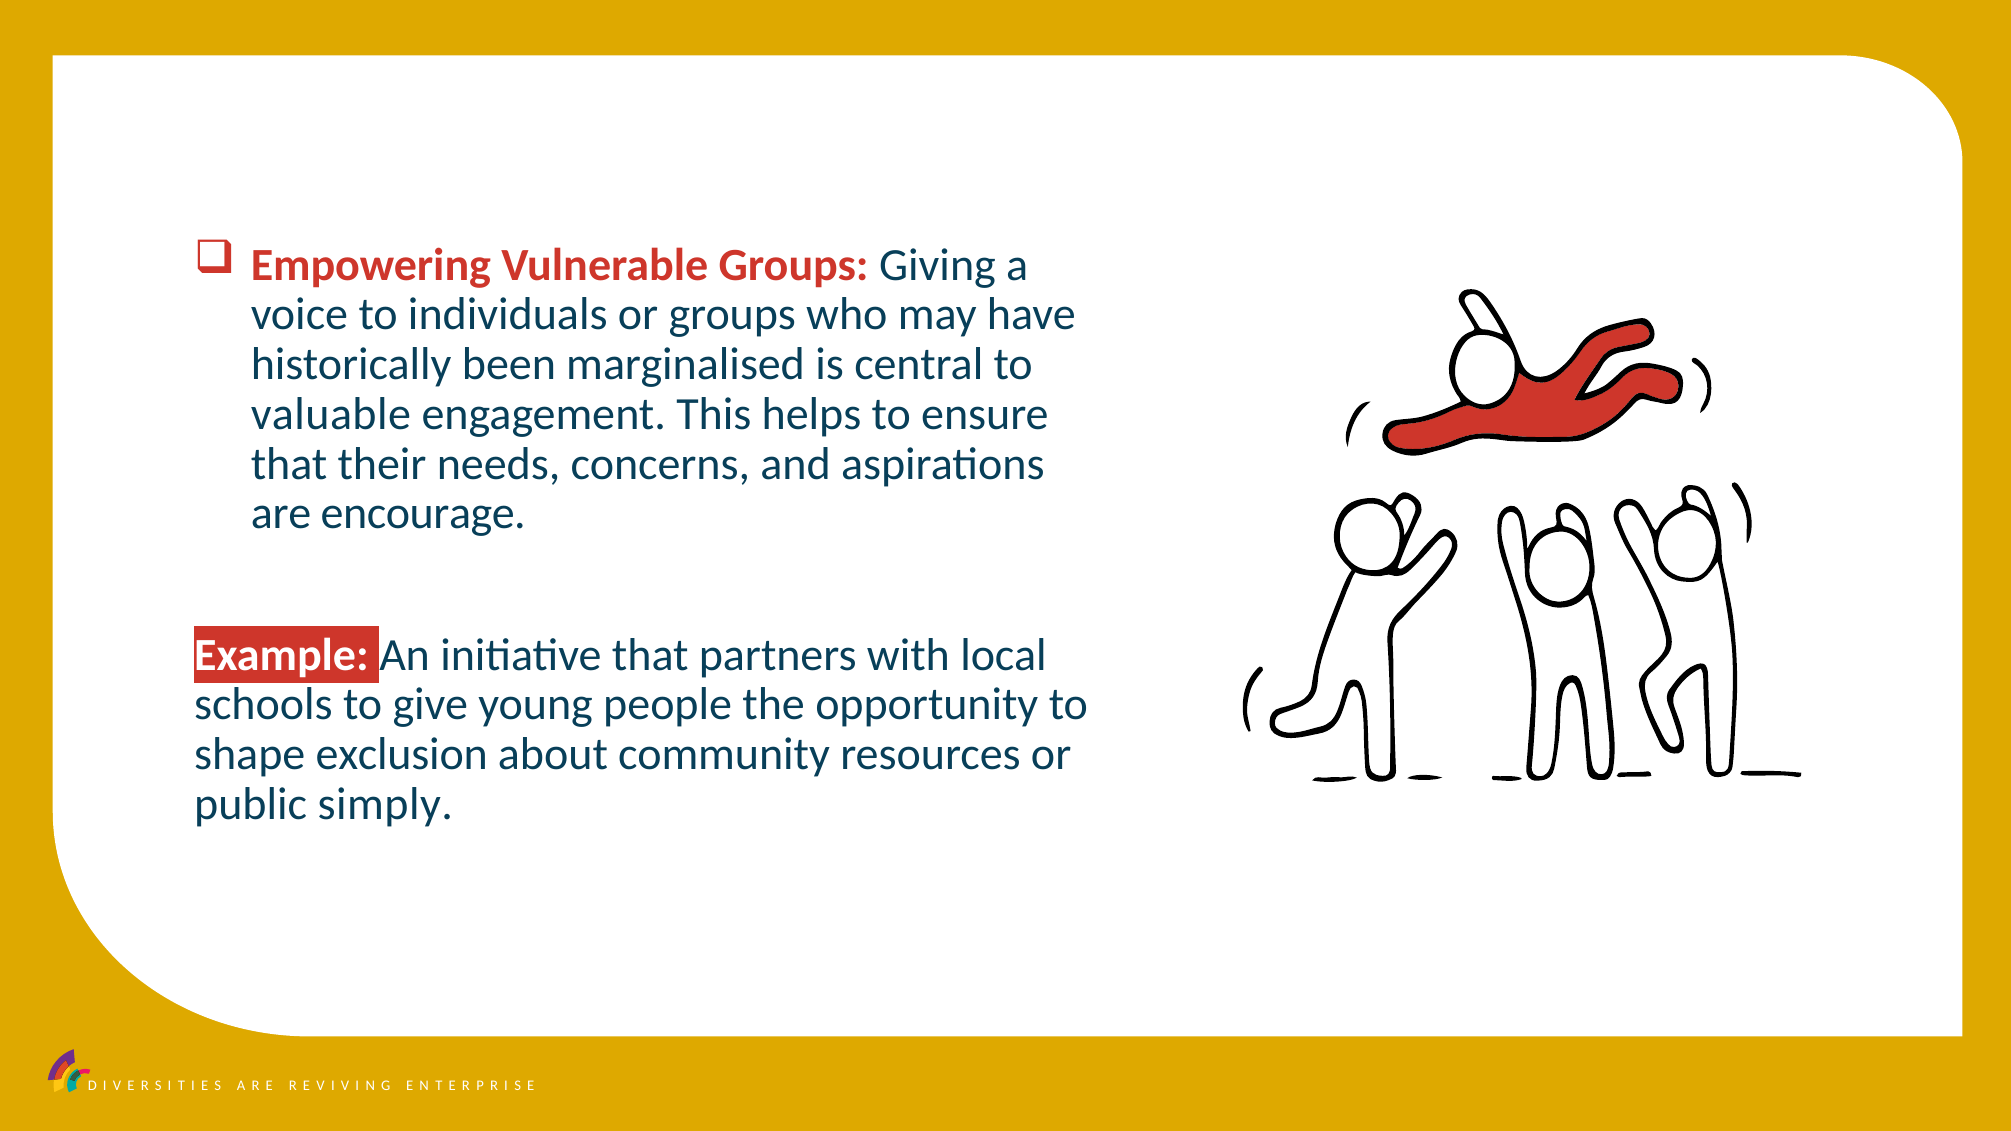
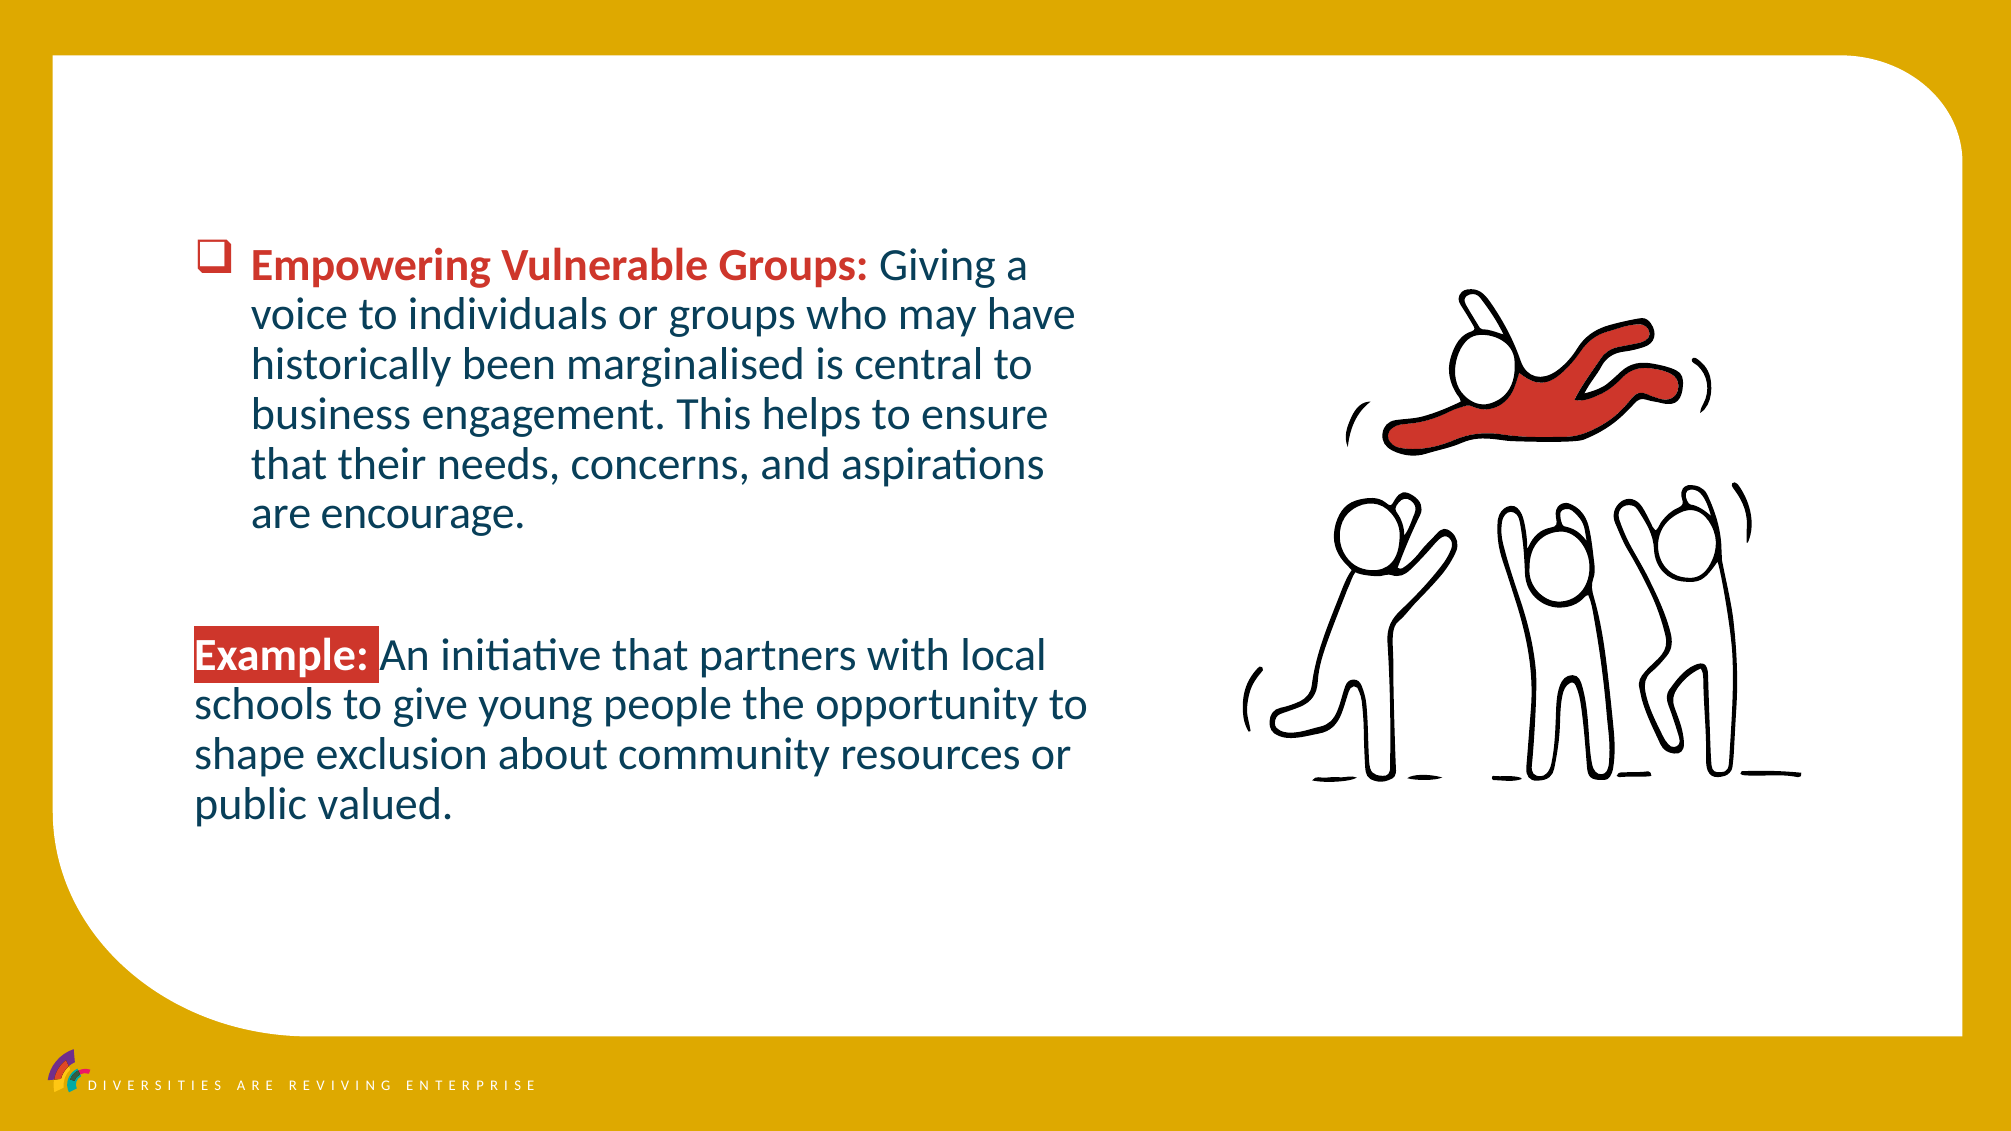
valuable: valuable -> business (331, 414)
simply: simply -> valued (386, 804)
